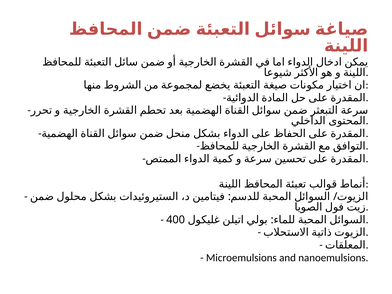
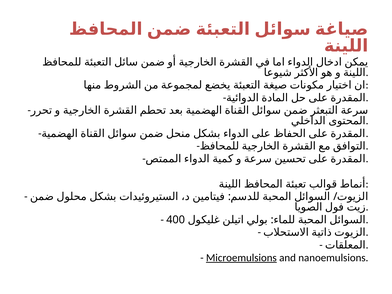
Microemulsions underline: none -> present (241, 258)
